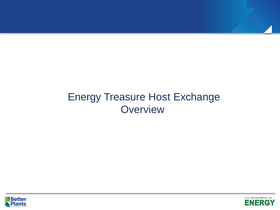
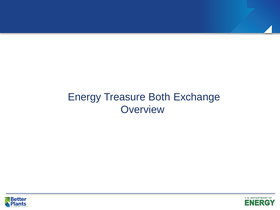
Host: Host -> Both (159, 97)
